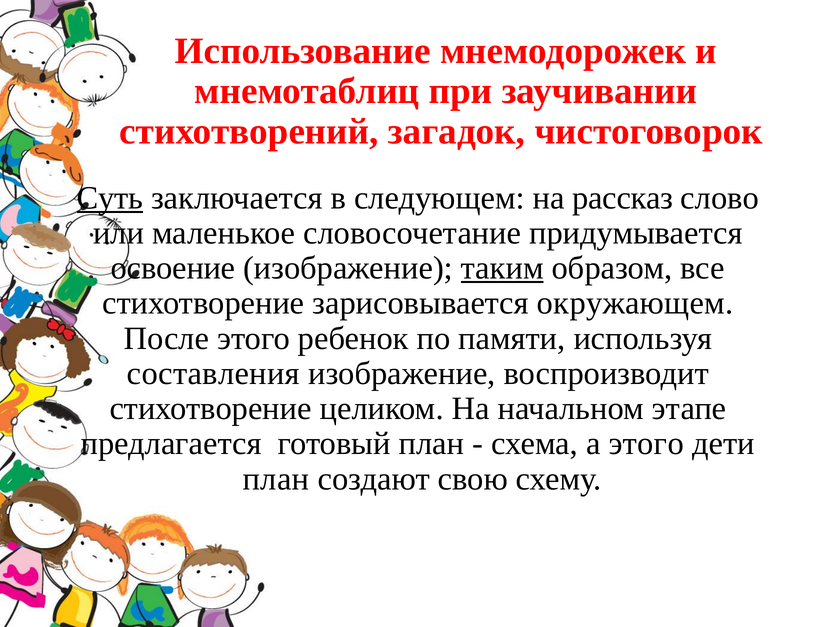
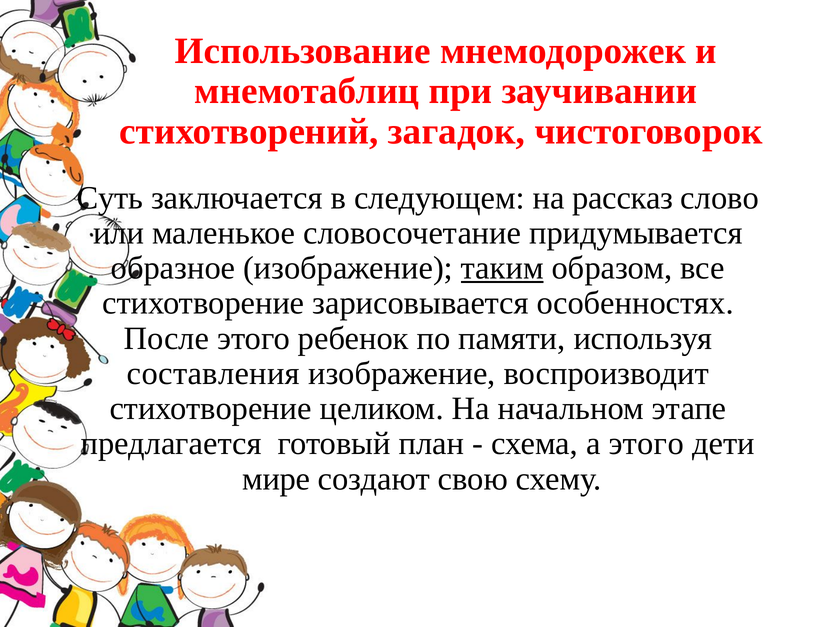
Суть underline: present -> none (110, 198)
освоение: освоение -> образное (173, 268)
окружающем: окружающем -> особенностях (635, 304)
план: план -> мире (276, 479)
